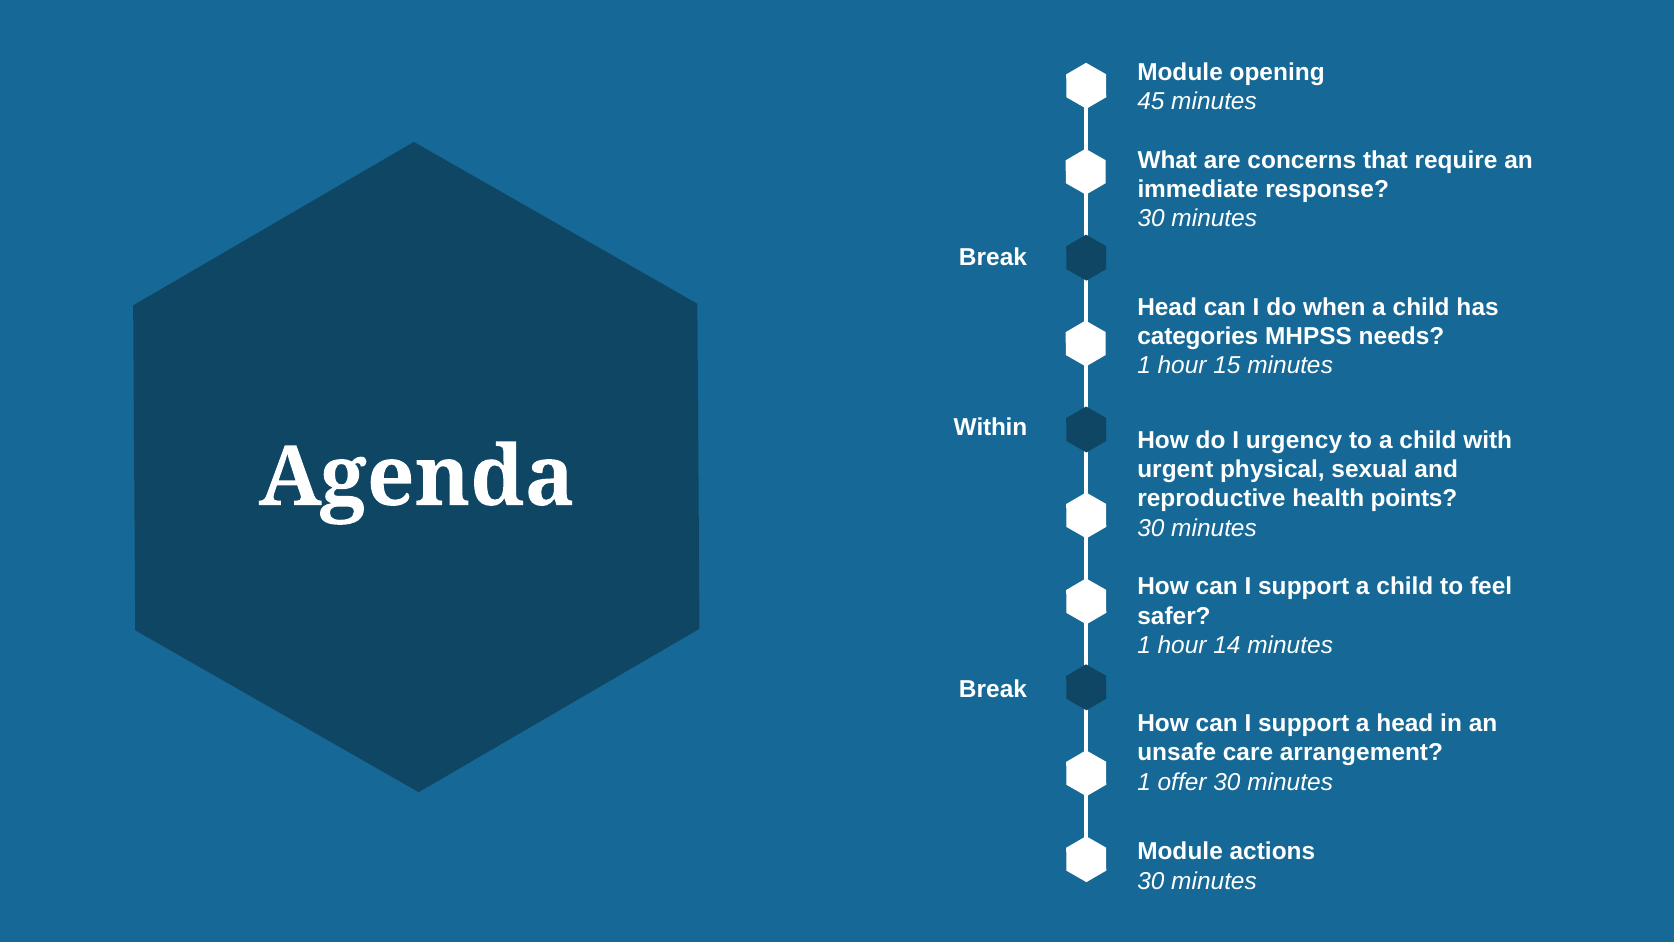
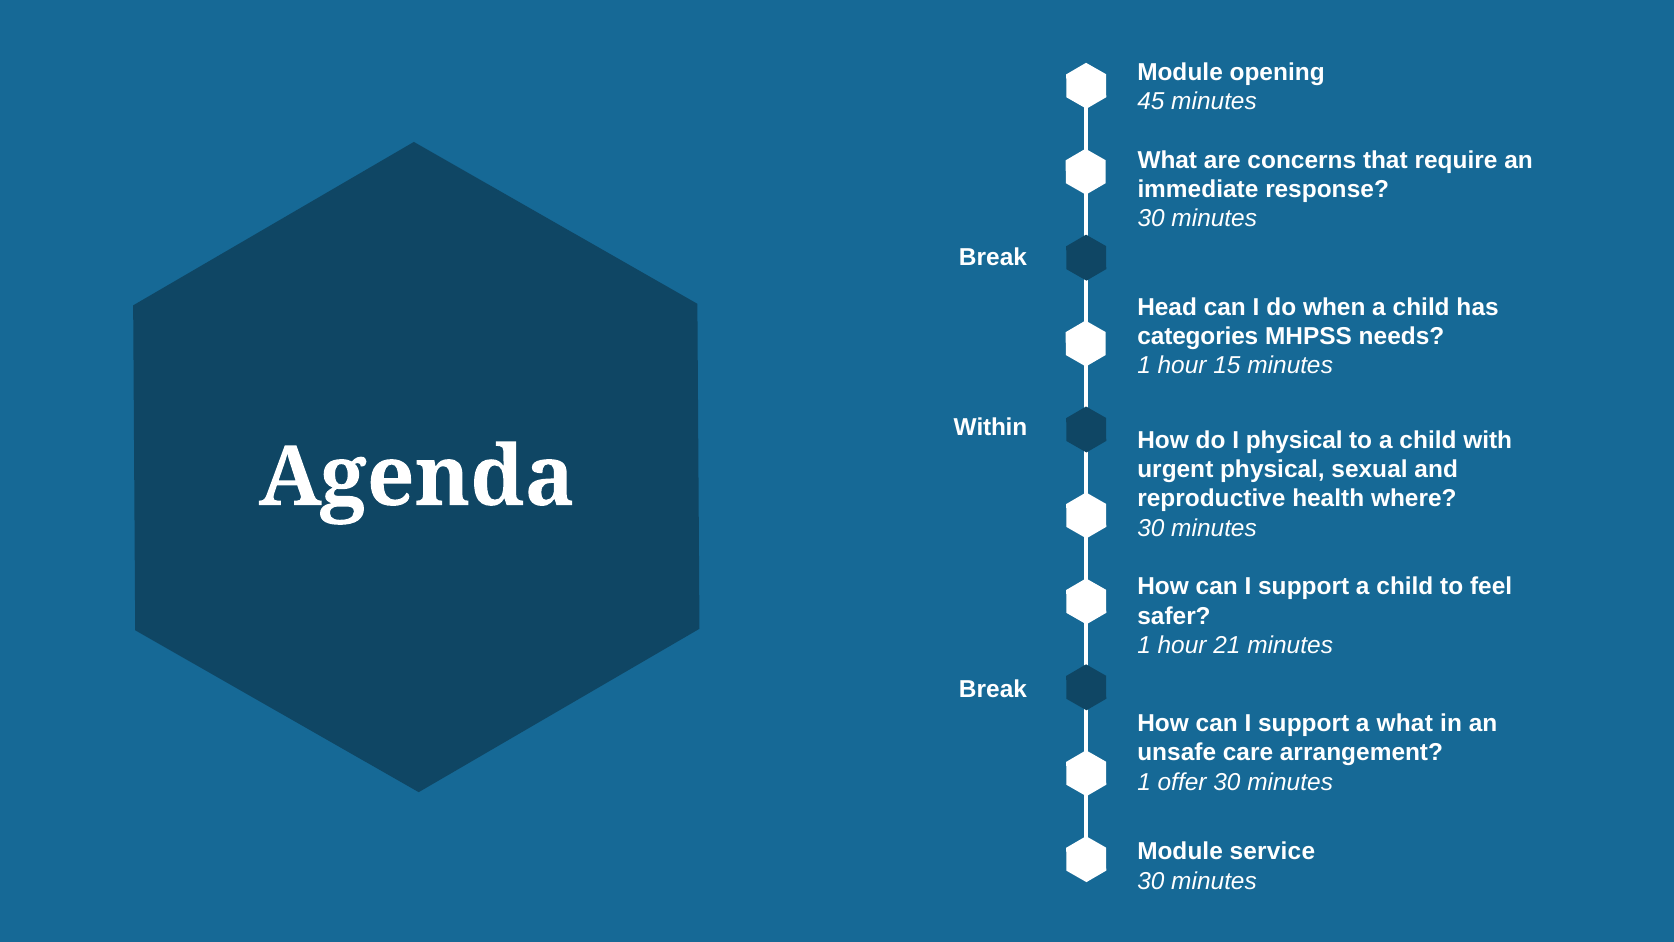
I urgency: urgency -> physical (1294, 440)
points: points -> where (1414, 498)
14: 14 -> 21 (1227, 645)
a head: head -> what (1405, 723)
actions: actions -> service (1272, 851)
